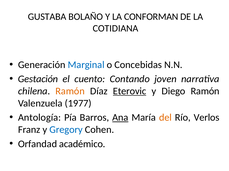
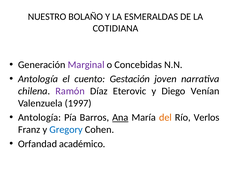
GUSTABA: GUSTABA -> NUESTRO (47, 17)
CONFORMAN: CONFORMAN -> ESMERALDAS (151, 17)
Marginal colour: blue -> purple (86, 65)
Gestación: Gestación -> Antología (38, 79)
Contando: Contando -> Gestación (130, 79)
Ramón colour: orange -> purple (70, 91)
Eterovic underline: present -> none (130, 91)
Diego Ramón: Ramón -> Venían (205, 91)
1977: 1977 -> 1997 (78, 104)
